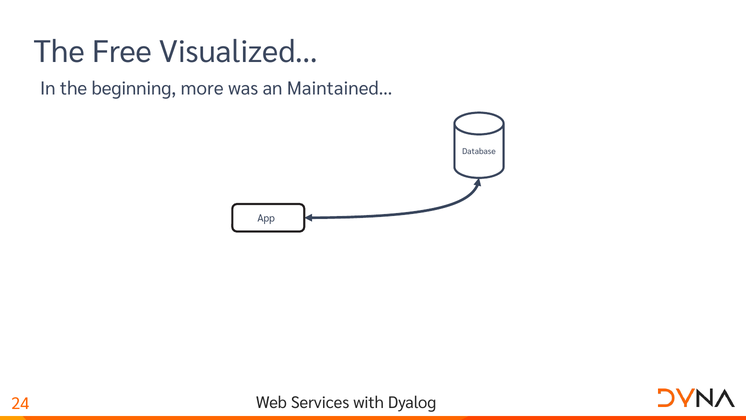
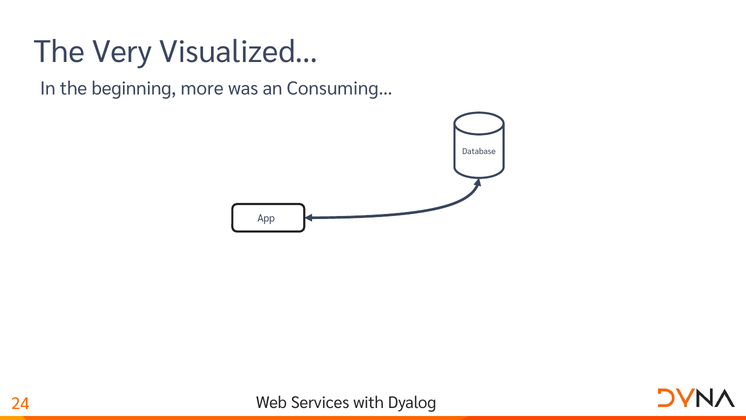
Free: Free -> Very (122, 52)
Maintained…: Maintained… -> Consuming… (340, 88)
